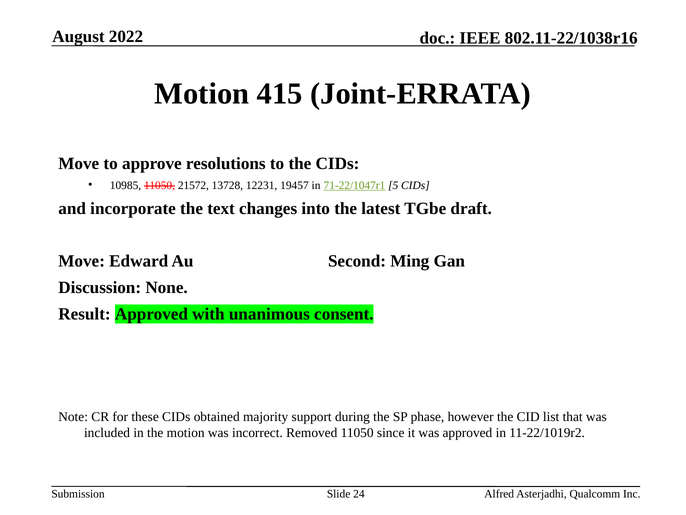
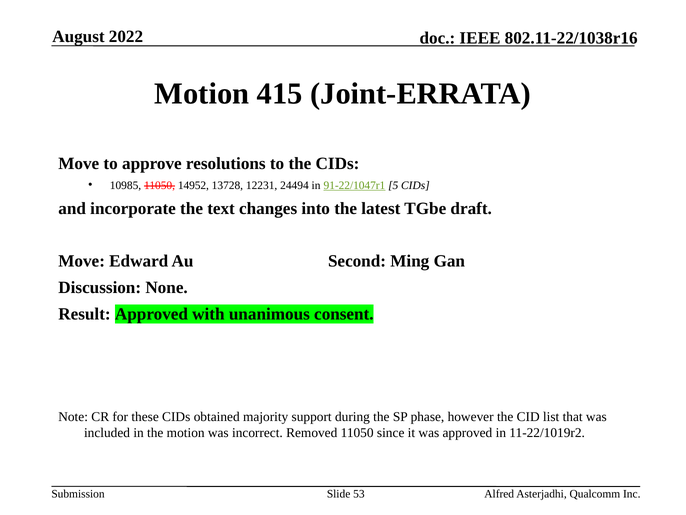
21572: 21572 -> 14952 (193, 185)
19457: 19457 -> 24494 (294, 185)
71-22/1047r1: 71-22/1047r1 -> 91-22/1047r1 (354, 185)
24: 24 -> 53 (359, 493)
